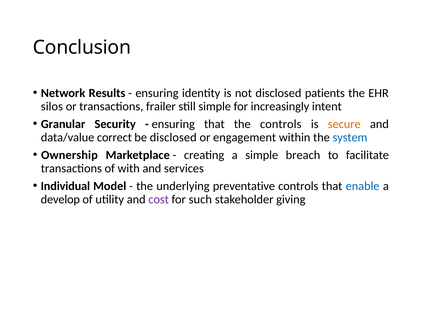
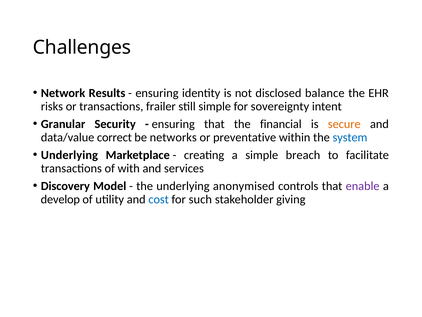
Conclusion: Conclusion -> Challenges (82, 47)
patients: patients -> balance (325, 93)
silos: silos -> risks (52, 106)
increasingly: increasingly -> sovereignty (280, 106)
the controls: controls -> financial (281, 124)
be disclosed: disclosed -> networks (173, 137)
engagement: engagement -> preventative (245, 137)
Ownership: Ownership -> Underlying (69, 155)
Individual: Individual -> Discovery (65, 186)
preventative: preventative -> anonymised (244, 186)
enable colour: blue -> purple (363, 186)
cost colour: purple -> blue (159, 199)
